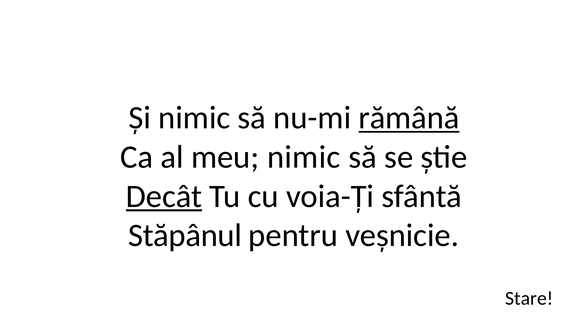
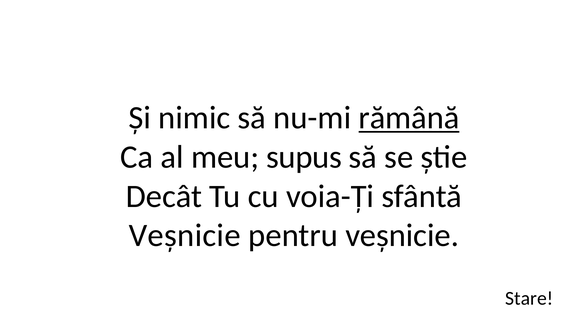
meu nimic: nimic -> supus (304, 157)
Decât underline: present -> none (164, 196)
Stăpânul: Stăpânul -> Veșnicie (185, 235)
